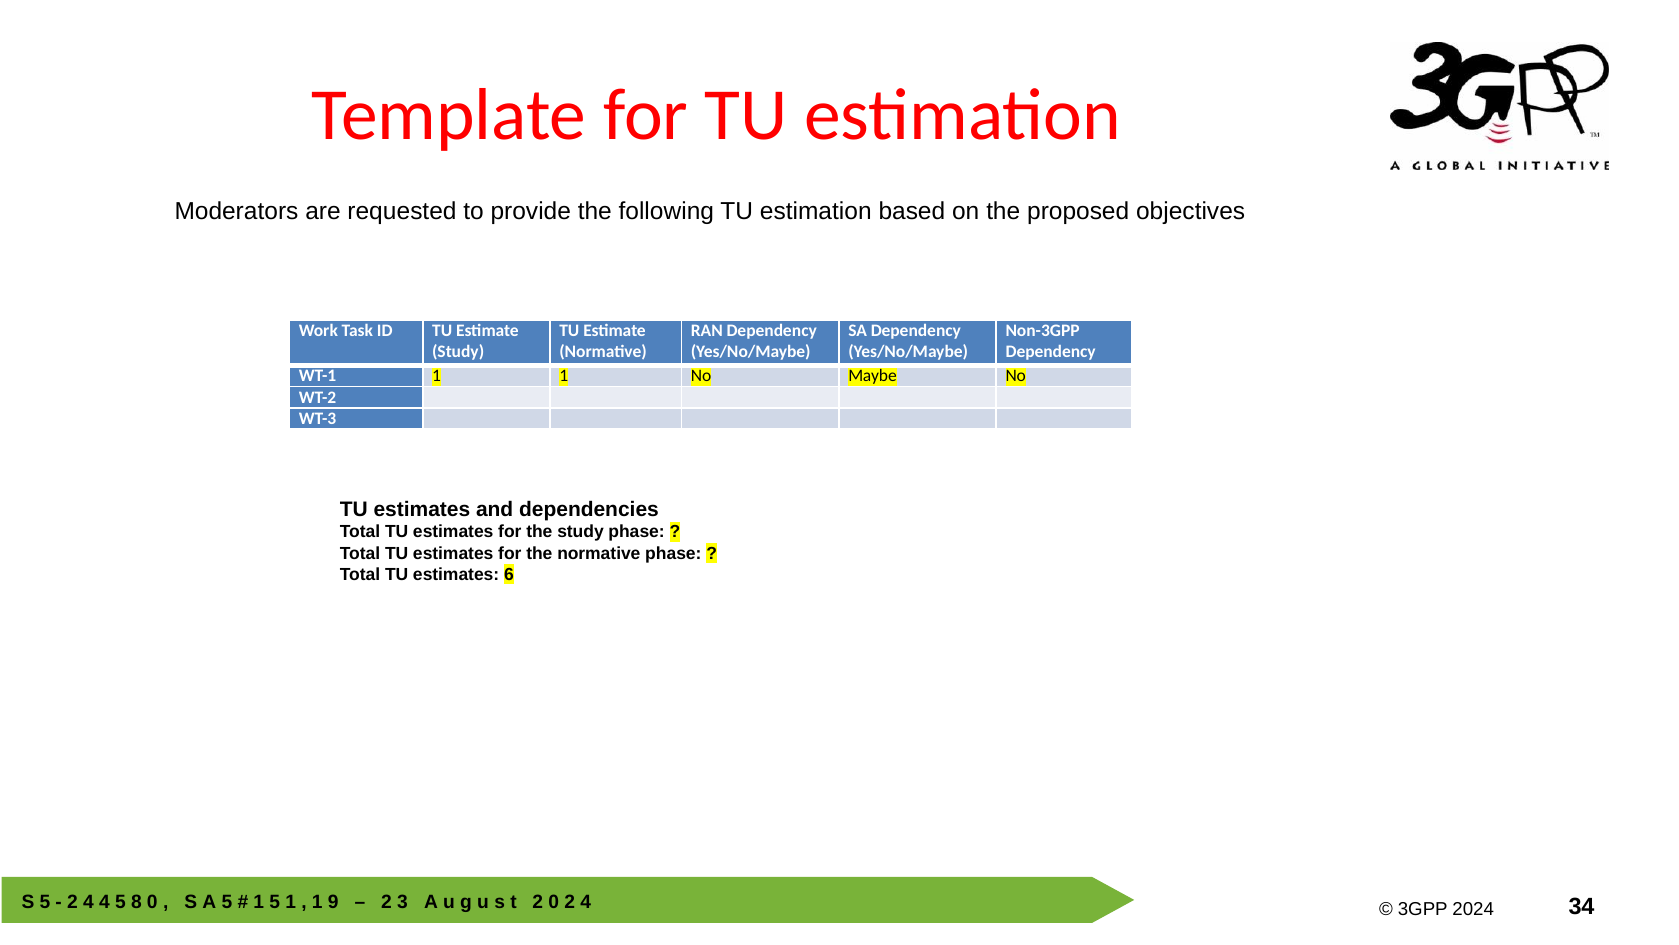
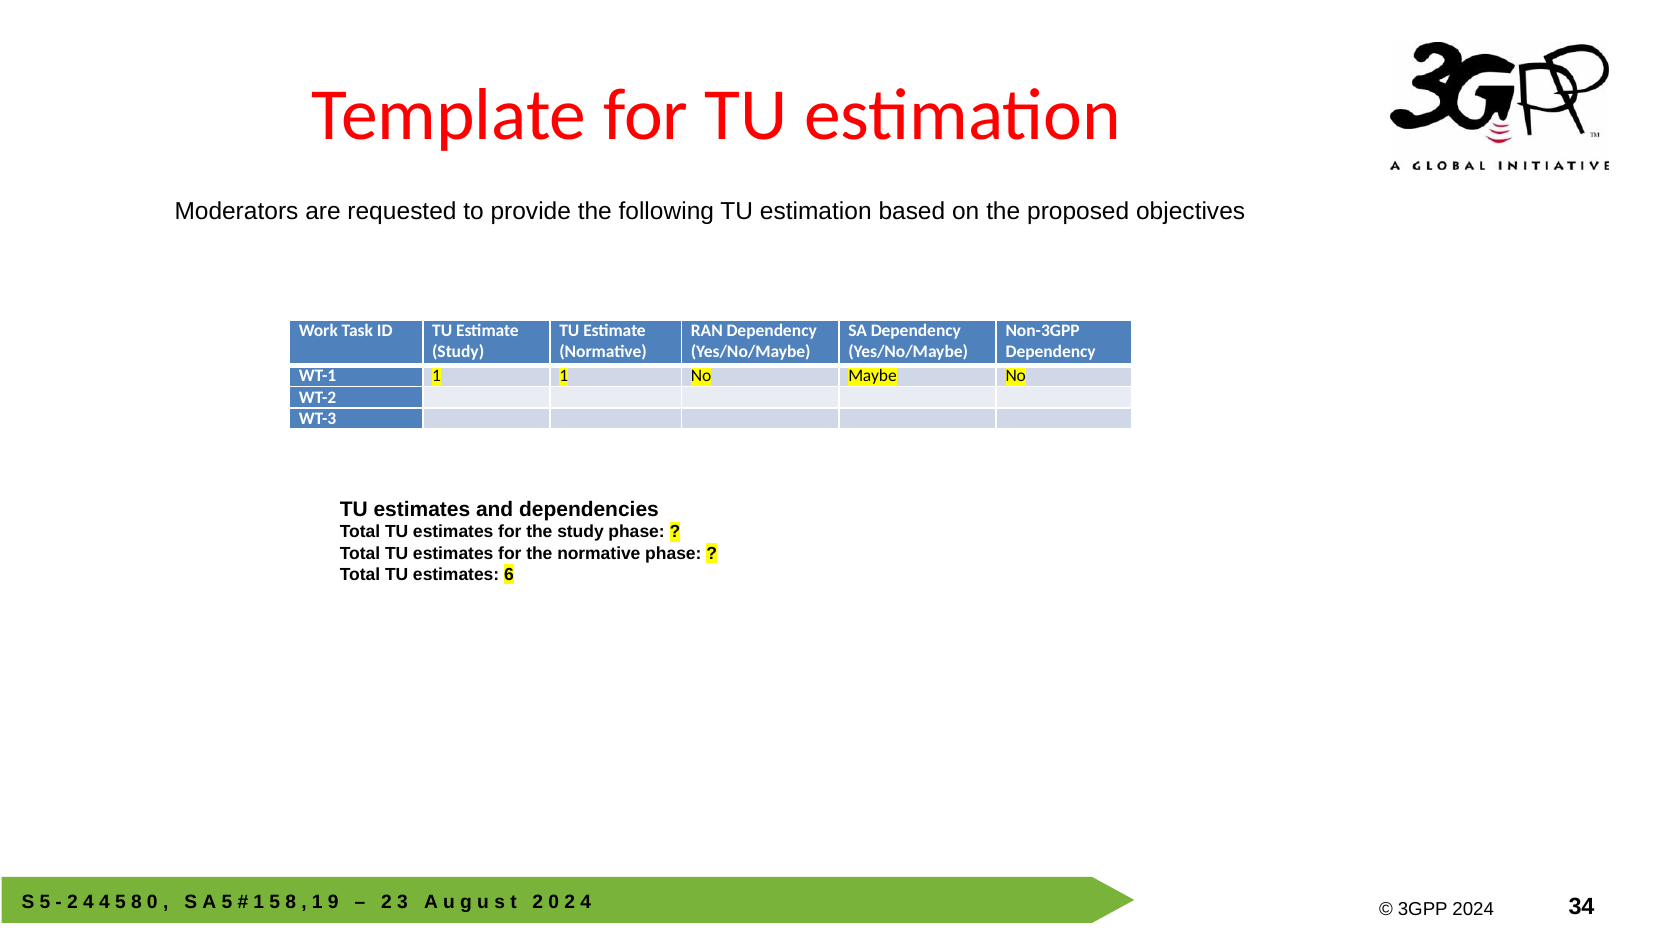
1: 1 -> 8 (291, 902)
